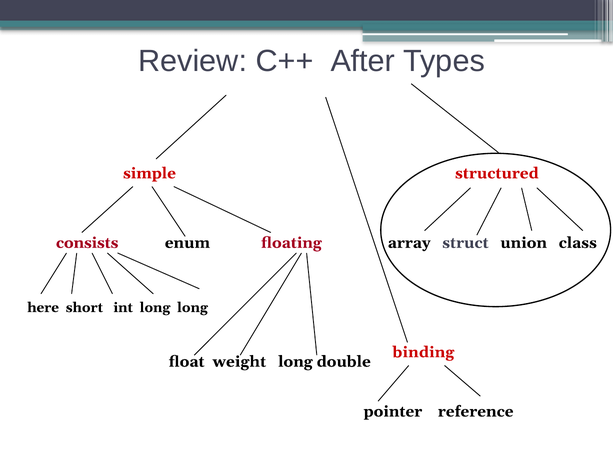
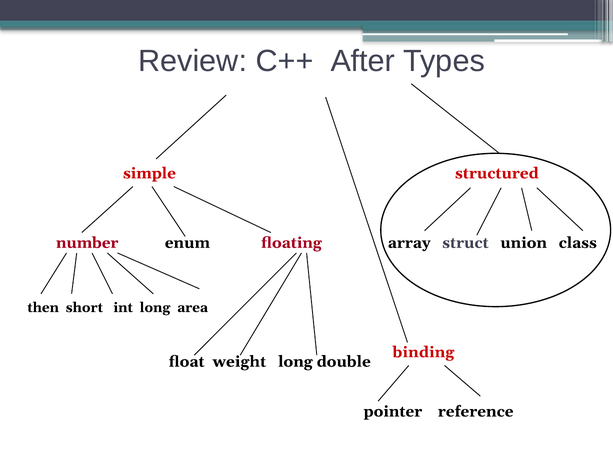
consists: consists -> number (87, 243)
here: here -> then (43, 307)
long long: long -> area (193, 307)
